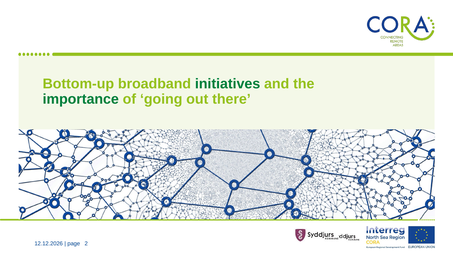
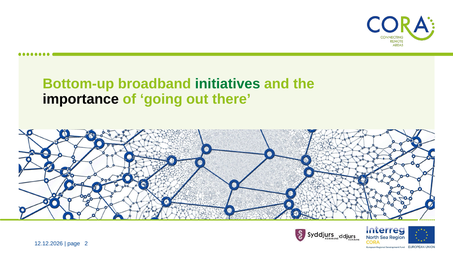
importance colour: green -> black (81, 99)
